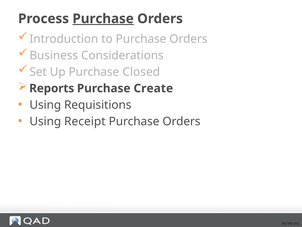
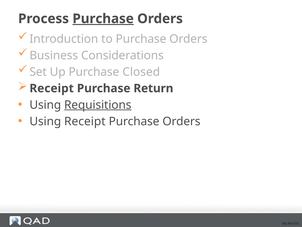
Reports: Reports -> Receipt (52, 88)
Create: Create -> Return (153, 88)
Requisitions underline: none -> present (98, 105)
